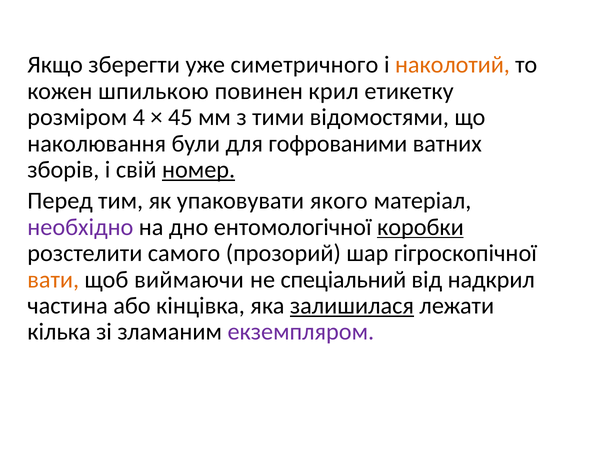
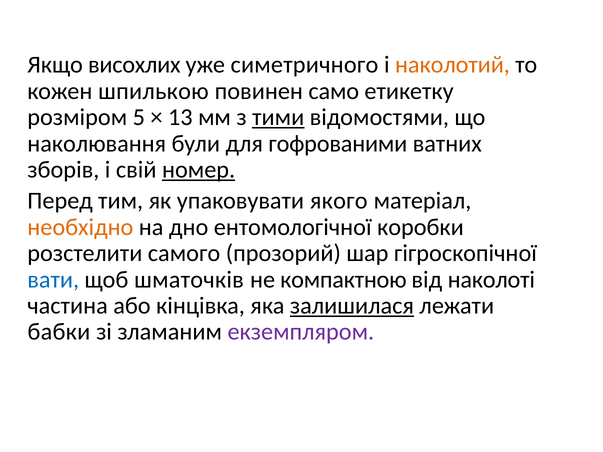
зберегти: зберегти -> висохлих (134, 65)
крил: крил -> само (334, 91)
4: 4 -> 5 (139, 117)
45: 45 -> 13 (180, 117)
тими underline: none -> present (278, 117)
необхідно colour: purple -> orange (80, 227)
коробки underline: present -> none (420, 227)
вати colour: orange -> blue (53, 280)
виймаючи: виймаючи -> шматочків (189, 280)
спеціальний: спеціальний -> компактною (343, 280)
надкрил: надкрил -> наколоті (491, 280)
кілька: кілька -> бабки (59, 332)
